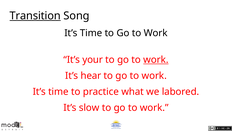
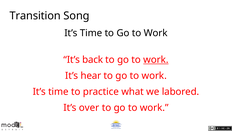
Transition underline: present -> none (35, 16)
your: your -> back (93, 60)
slow: slow -> over (89, 107)
